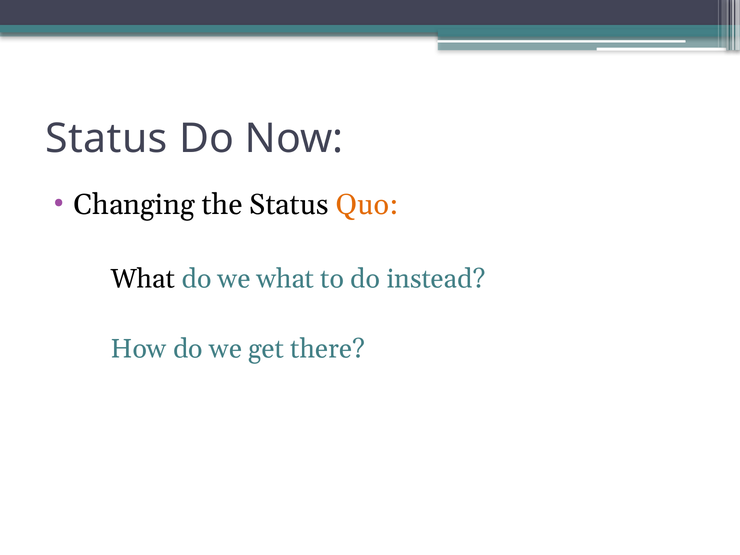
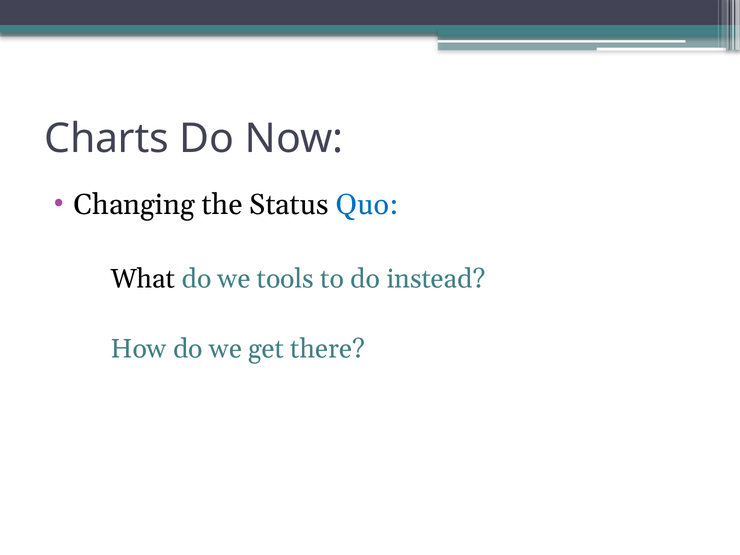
Status: Status -> Charts (107, 139)
Quo colour: orange -> blue (367, 205)
we what: what -> tools (285, 279)
